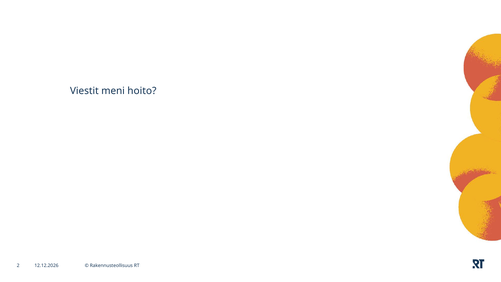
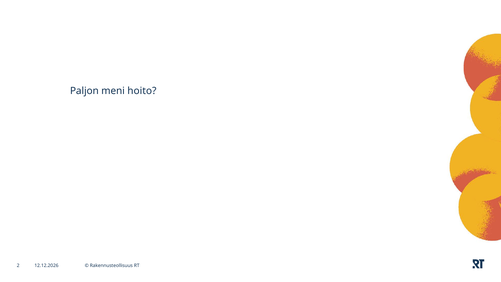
Viestit: Viestit -> Paljon (84, 91)
